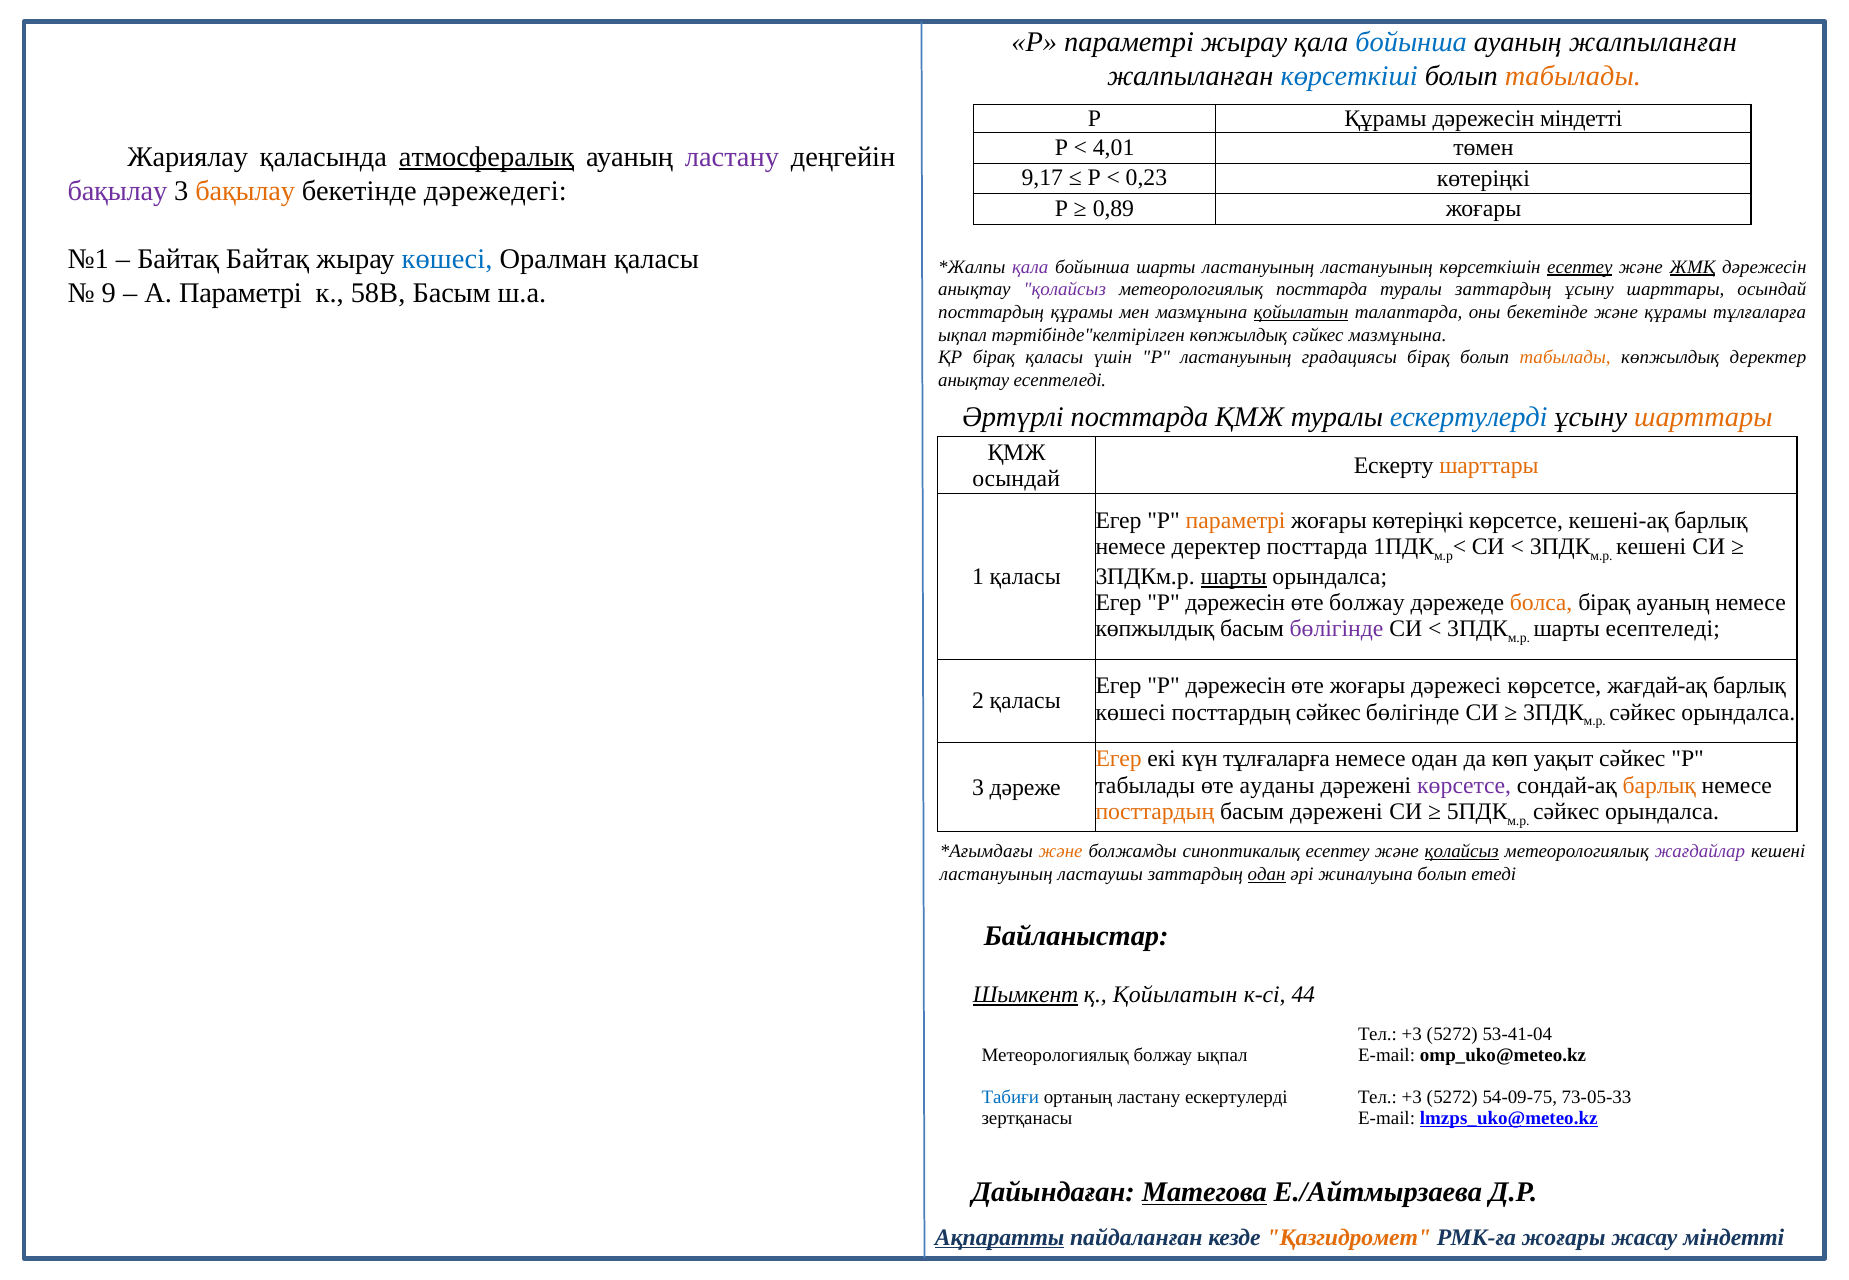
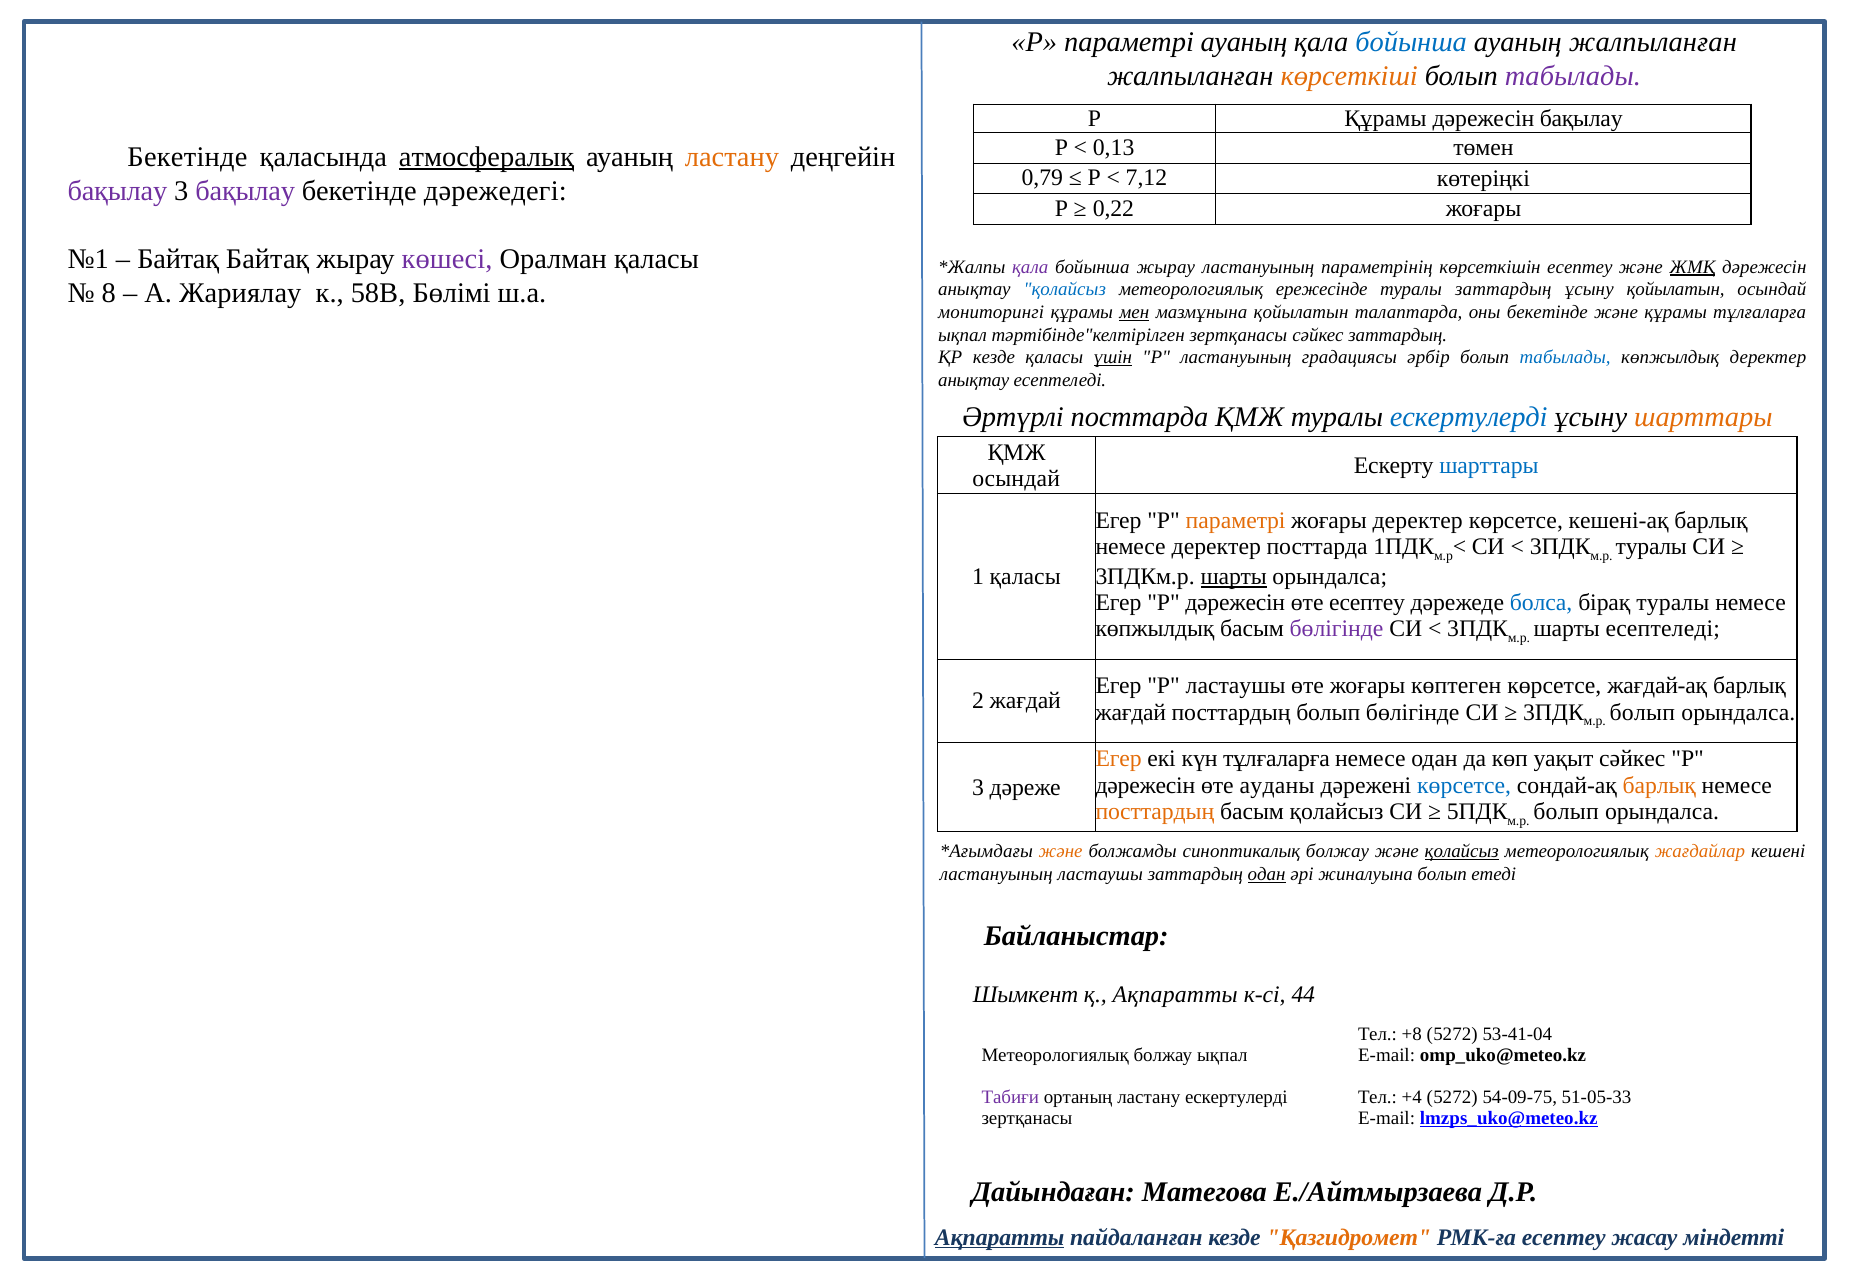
параметрі жырау: жырау -> ауаның (1244, 42)
көрсеткіші colour: blue -> orange (1349, 76)
табылады colour: orange -> purple (1573, 76)
дәрежесін міндетті: міндетті -> бақылау (1581, 118)
4,01: 4,01 -> 0,13 (1114, 148)
Жариялау: Жариялау -> Бекетінде (187, 157)
ластану colour: purple -> orange (732, 157)
9,17: 9,17 -> 0,79 (1042, 178)
0,23: 0,23 -> 7,12 (1146, 178)
бақылау colour: orange -> purple (245, 191)
0,89: 0,89 -> 0,22 (1113, 209)
көшесі colour: blue -> purple (447, 259)
бойынша шарты: шарты -> жырау (1166, 267)
ластануының ластануының: ластануының -> параметрінің (1377, 267)
есептеу underline: present -> none (1580, 267)
9: 9 -> 8 (109, 293)
А Параметрі: Параметрі -> Жариялау (240, 293)
58В Басым: Басым -> Бөлімі (452, 293)
қолайсыз colour: purple -> blue (1065, 290)
метеорологиялық посттарда: посттарда -> ережесінде (1322, 290)
шарттары: шарттары -> қойылатын (1676, 290)
посттардың: посттардың -> мониторингі (991, 312)
мен underline: none -> present (1134, 312)
қойылатын underline: present -> none (1301, 312)
тәртібінде"келтірілген көпжылдық: көпжылдық -> зертқанасы (1238, 335)
сәйкес мазмұнына: мазмұнына -> заттардың (1398, 335)
ҚР бірақ: бірақ -> кезде (994, 358)
үшін underline: none -> present (1113, 358)
градациясы бірақ: бірақ -> әрбір (1429, 358)
табылады colour: orange -> blue (1565, 358)
шарттары colour: orange -> blue (1489, 465)
жоғары көтеріңкі: көтеріңкі -> деректер (1418, 521)
кешені: кешені -> туралы (1651, 547)
өте болжау: болжау -> есептеу (1367, 603)
болса colour: orange -> blue (1541, 603)
бірақ ауаның: ауаның -> туралы (1673, 603)
Р дәрежесін: дәрежесін -> ластаушы (1236, 686)
дәрежесі: дәрежесі -> көптеген (1456, 686)
2 қаласы: қаласы -> жағдай (1025, 701)
көшесі: көшесі -> жағдай (1131, 712)
посттардың сәйкес: сәйкес -> болып (1328, 712)
сәйкес: сәйкес -> болып (1642, 712)
табылады: табылады -> дәрежесін (1145, 785)
көрсетсе colour: purple -> blue (1464, 785)
басым дәрежені: дәрежені -> қолайсыз (1337, 811)
сәйкес: сәйкес -> болып (1566, 811)
синоптикалық есептеу: есептеу -> болжау (1338, 852)
жағдайлар colour: purple -> orange (1700, 852)
Шымкент underline: present -> none (1026, 995)
қ Қойылатын: Қойылатын -> Ақпаратты (1175, 995)
+3: +3 -> +8 (1412, 1035)
Табиғи colour: blue -> purple (1010, 1097)
+3: +3 -> +4 (1412, 1097)
73-05-33: 73-05-33 -> 51-05-33 (1596, 1097)
Матегова underline: present -> none (1204, 1192)
РМК-ға жоғары: жоғары -> есептеу (1564, 1238)
